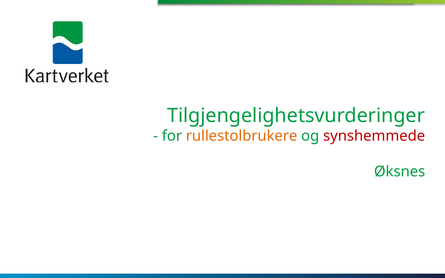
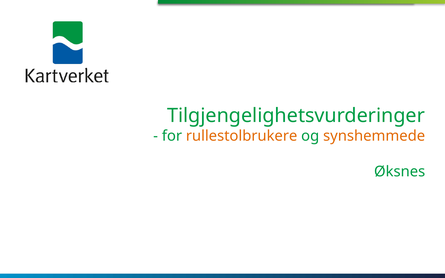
synshemmede colour: red -> orange (374, 136)
